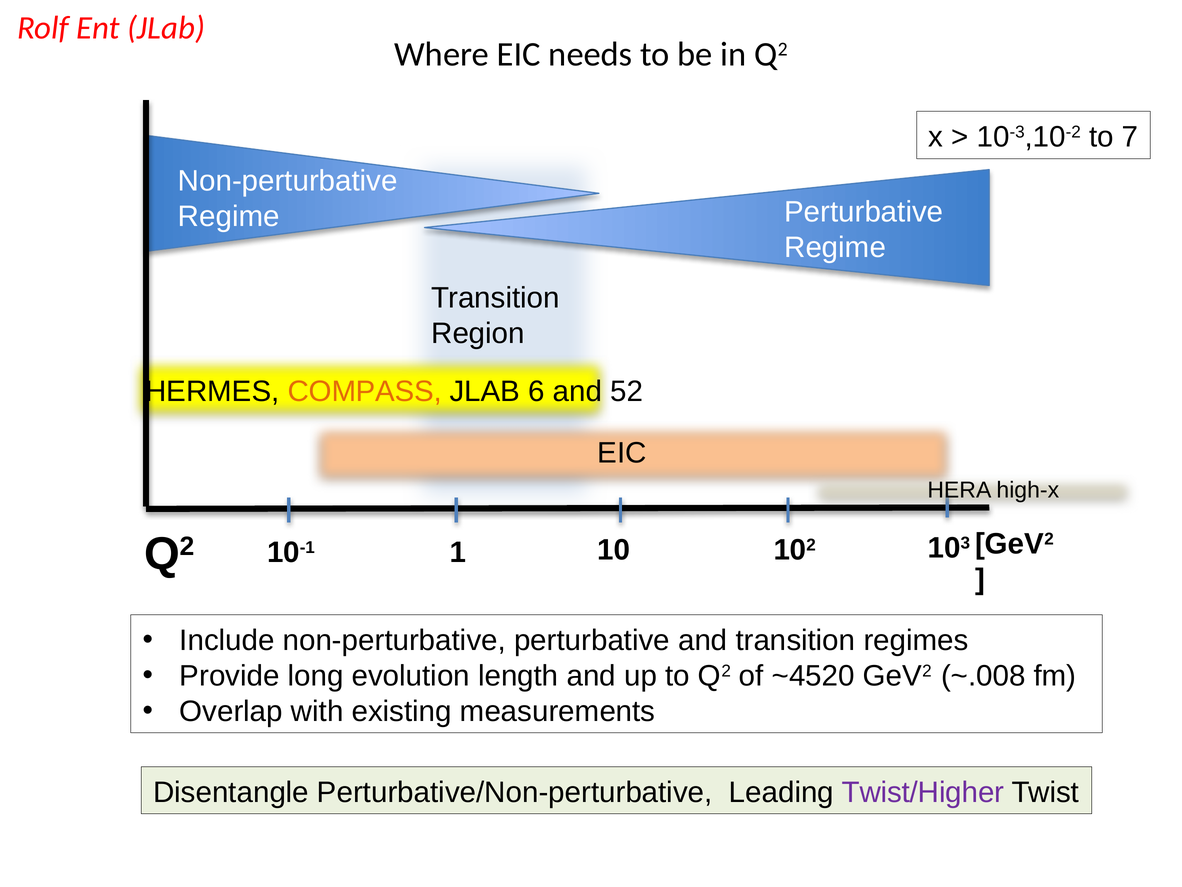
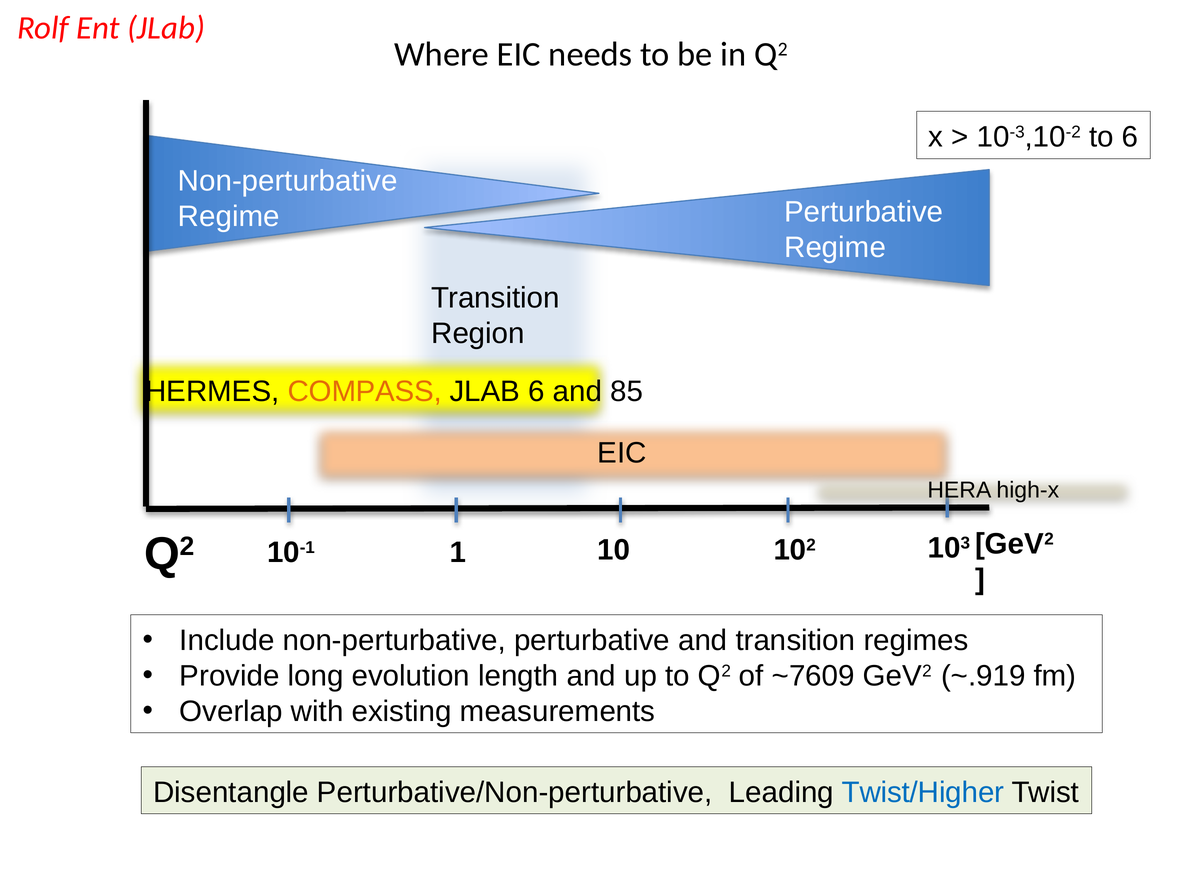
to 7: 7 -> 6 (1130, 137)
52: 52 -> 85 (627, 391)
~4520: ~4520 -> ~7609 (813, 675)
~.008: ~.008 -> ~.919 (983, 675)
Twist/Higher colour: purple -> blue (923, 792)
